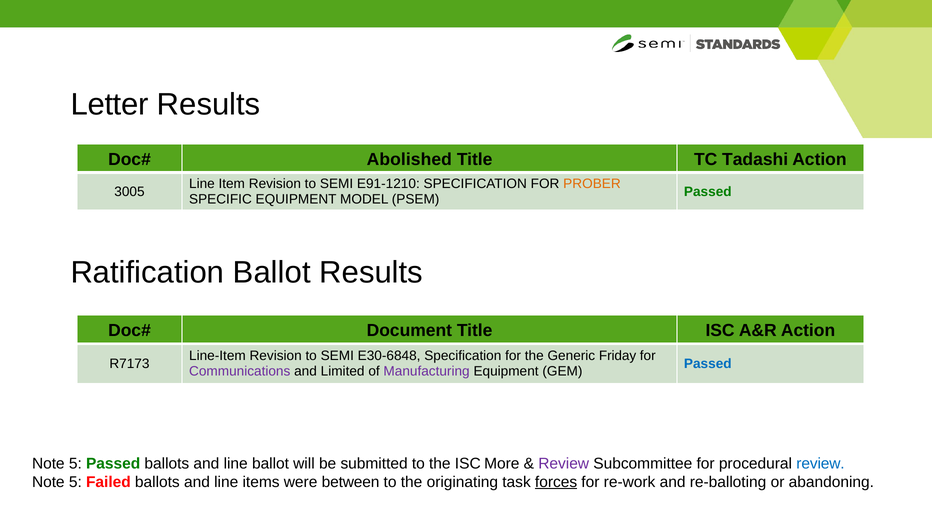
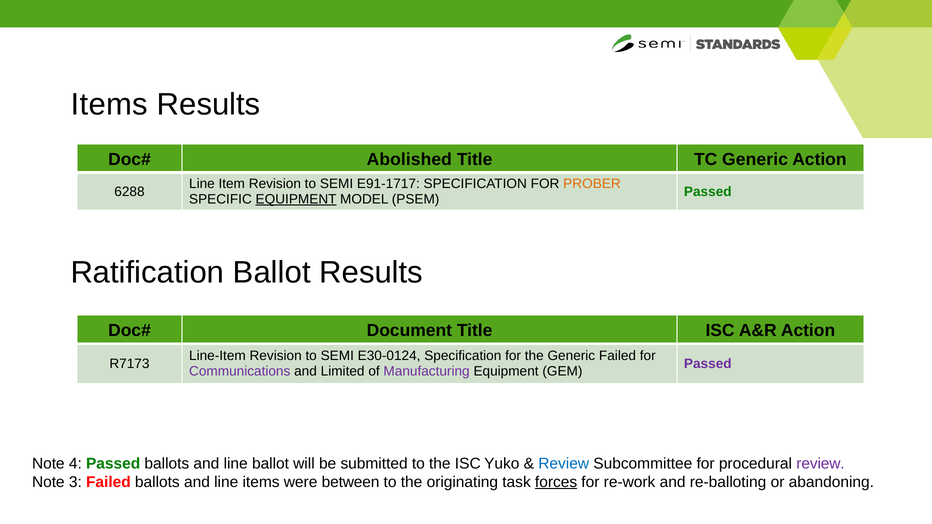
Letter: Letter -> Items (109, 105)
TC Tadashi: Tadashi -> Generic (755, 159)
E91-1210: E91-1210 -> E91-1717 (388, 184)
3005: 3005 -> 6288 (129, 192)
EQUIPMENT underline: none -> present (296, 199)
E30-6848: E30-6848 -> E30-0124 (389, 356)
Generic Friday: Friday -> Failed (617, 356)
Passed colour: blue -> purple (708, 364)
5: 5 -> 4 (75, 464)
More: More -> Yuko (502, 464)
Review colour: purple -> blue (564, 464)
review colour: blue -> purple (821, 464)
5: 5 -> 3 (75, 482)
